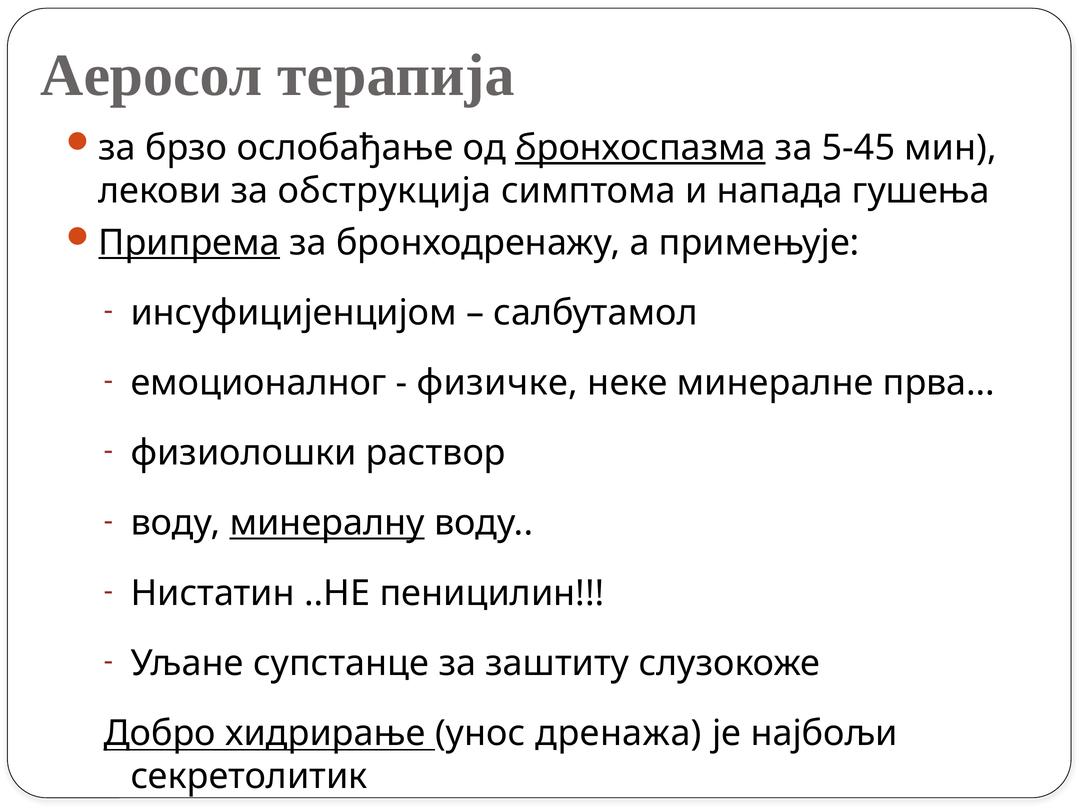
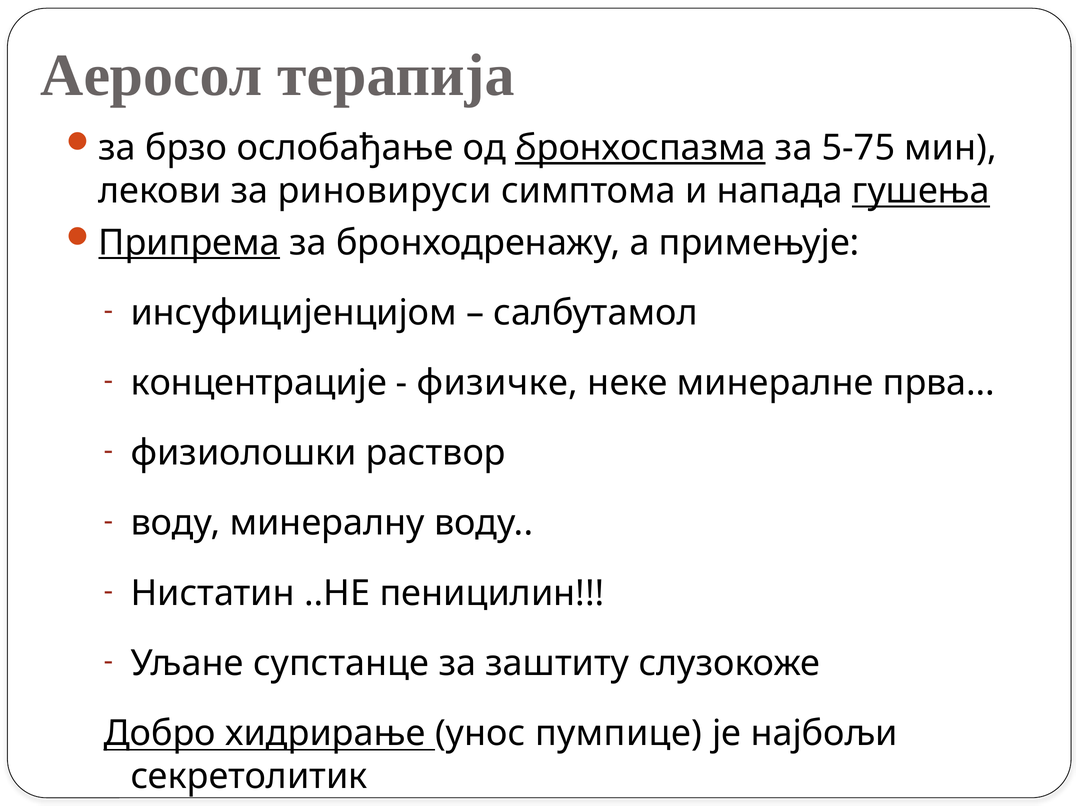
5-45: 5-45 -> 5-75 (858, 148)
обструкција: обструкција -> риновируси (384, 191)
гушења underline: none -> present (921, 191)
емоционалног: емоционалног -> концентрације (259, 383)
минералну underline: present -> none (327, 523)
дренажа: дренажа -> пумпице (619, 734)
